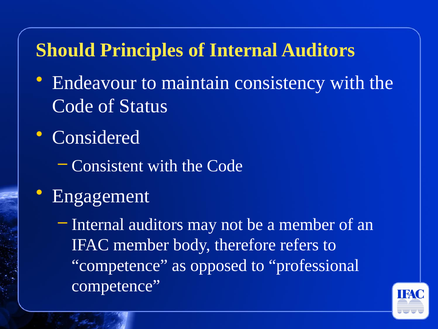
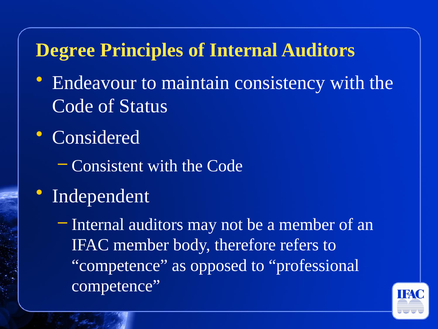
Should: Should -> Degree (66, 50)
Engagement: Engagement -> Independent (101, 196)
